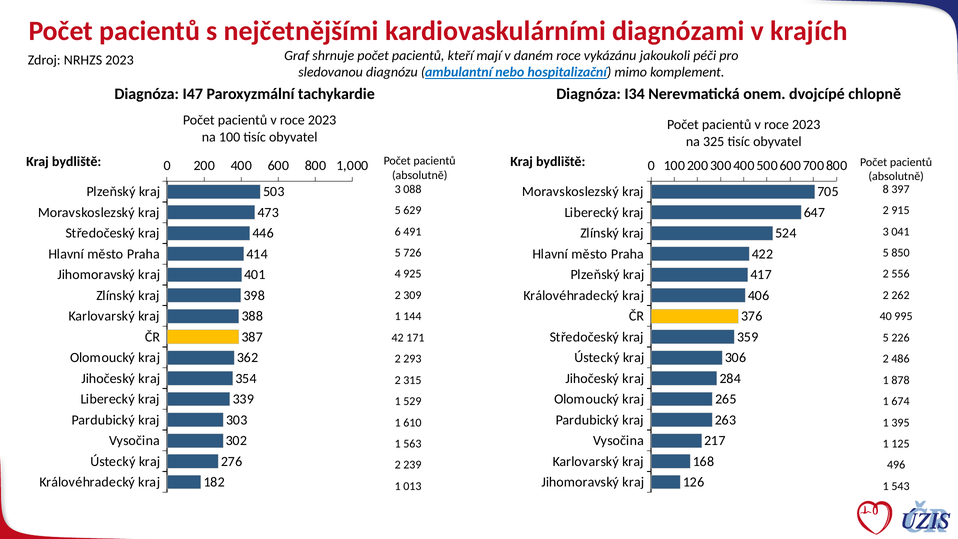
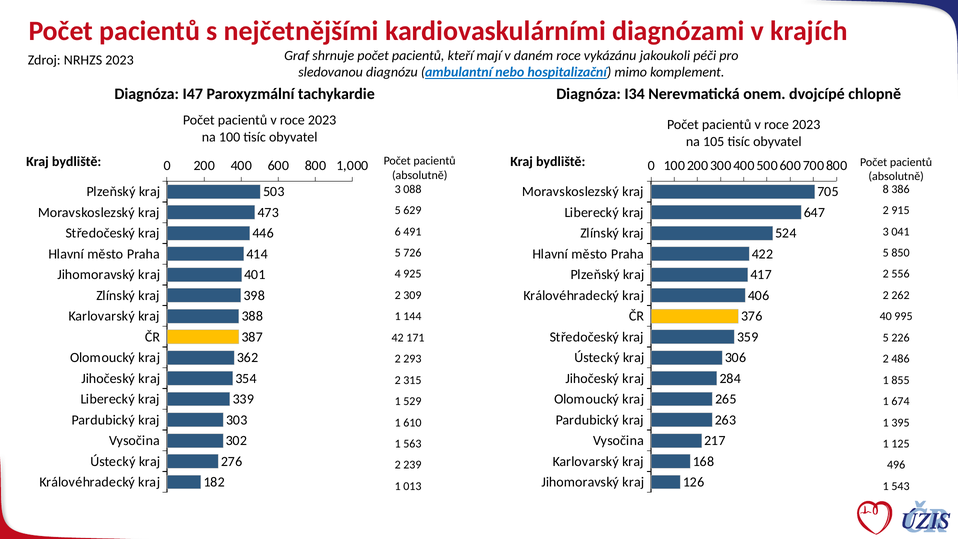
325: 325 -> 105 (714, 141)
397: 397 -> 386 (900, 189)
878: 878 -> 855 (900, 380)
